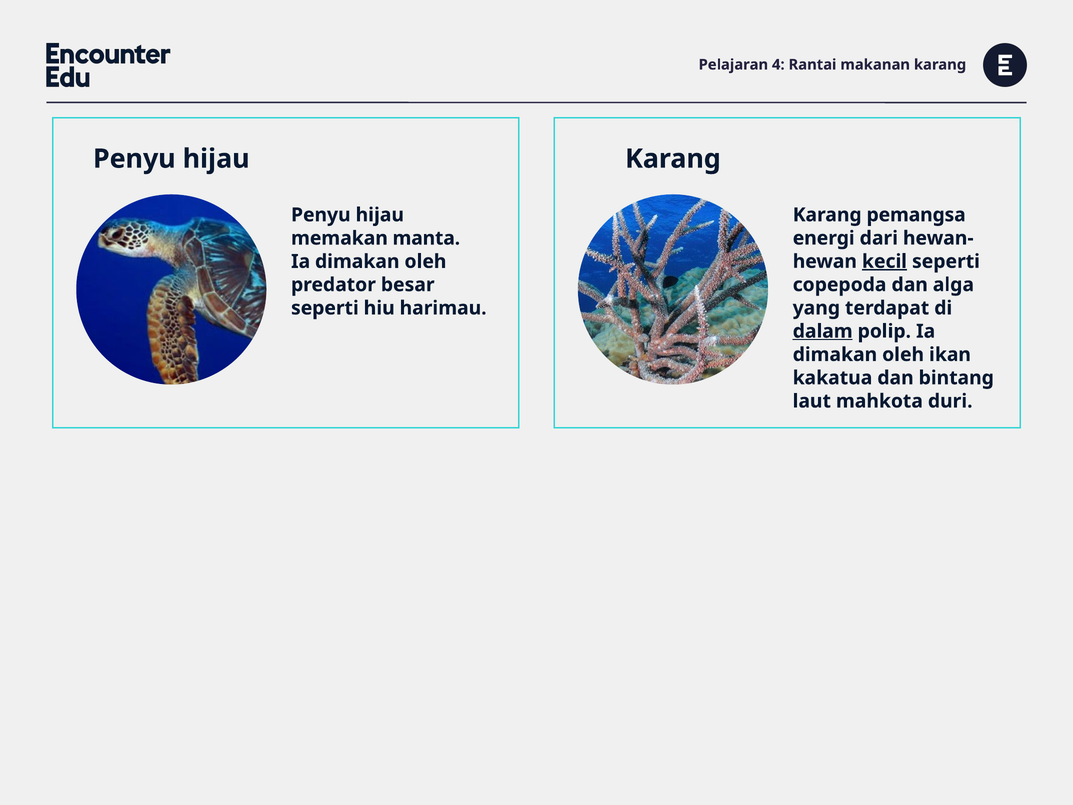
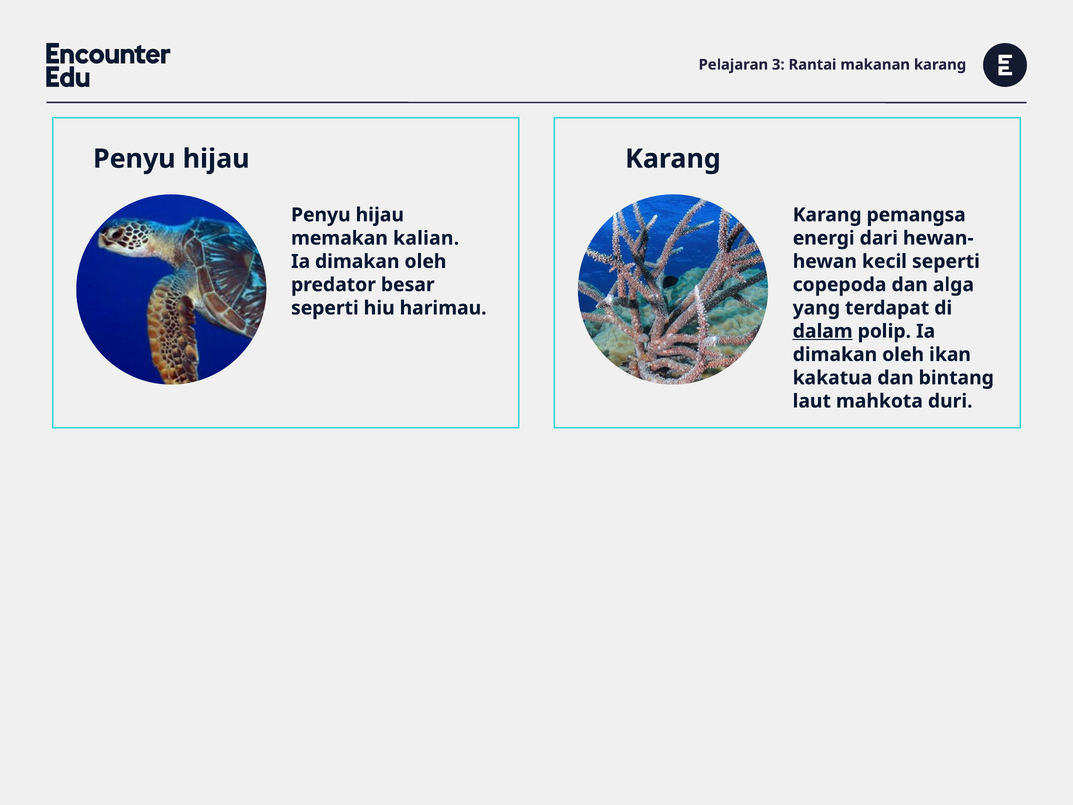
4: 4 -> 3 (778, 65)
manta: manta -> kalian (426, 238)
kecil underline: present -> none (885, 261)
